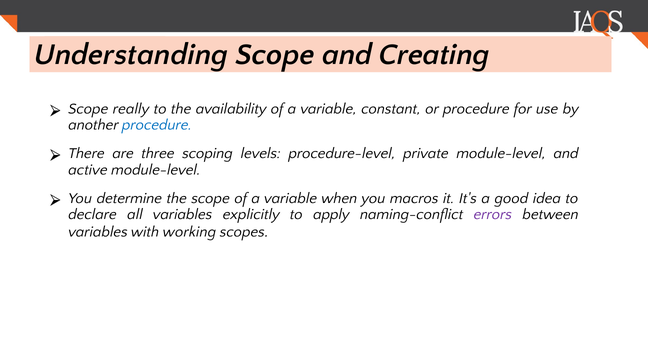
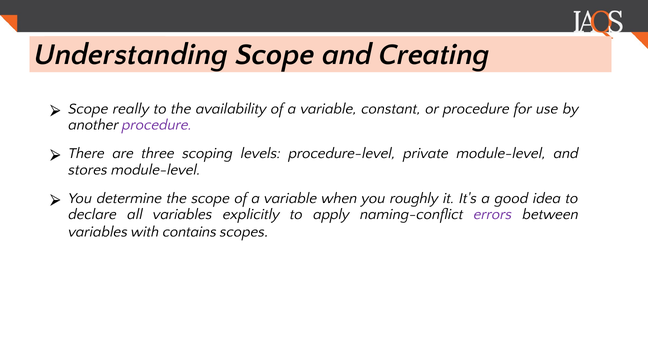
procedure colour: blue -> purple (157, 125)
active: active -> stores (88, 170)
macros: macros -> roughly (414, 198)
working: working -> contains (190, 232)
